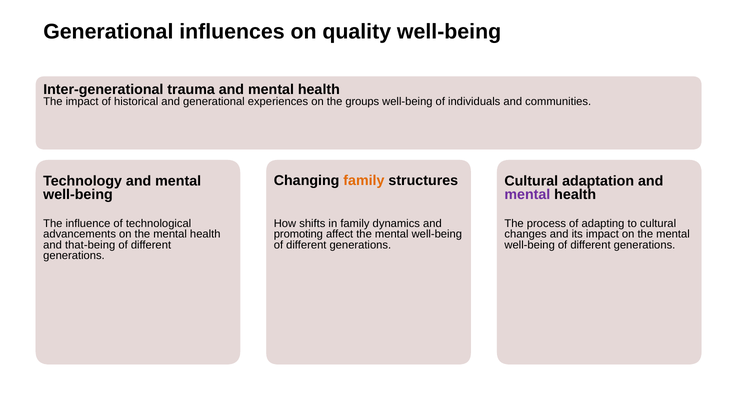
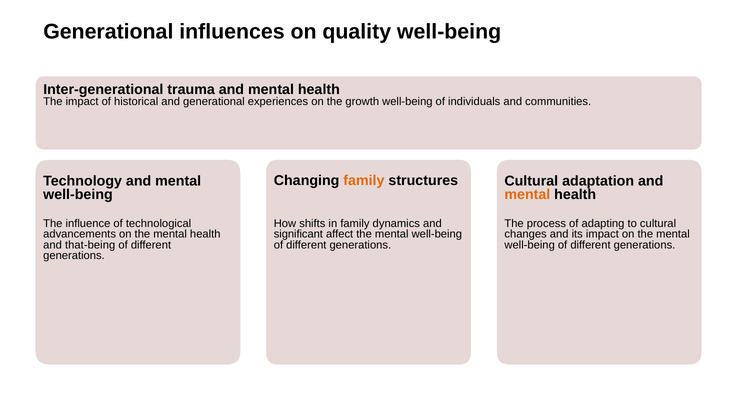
groups: groups -> growth (362, 101)
mental colour: purple -> orange (527, 195)
promoting: promoting -> significant (298, 234)
